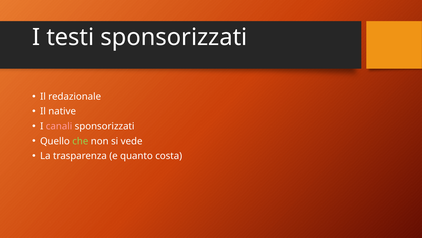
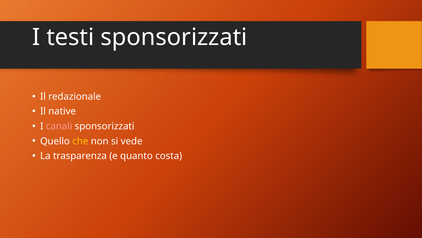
che colour: light green -> yellow (80, 141)
